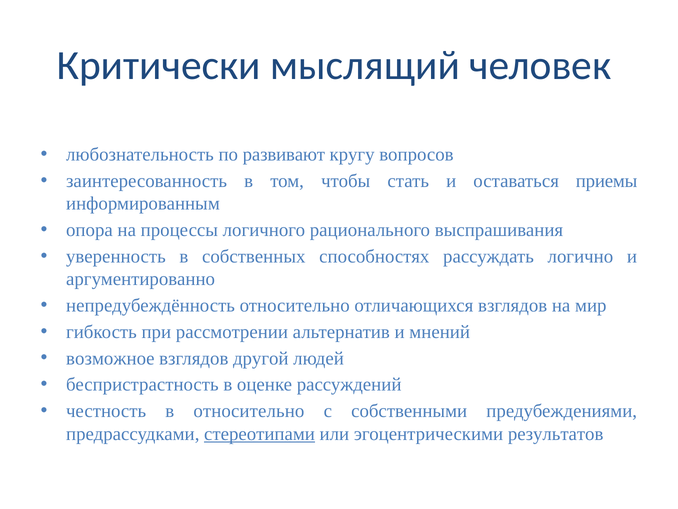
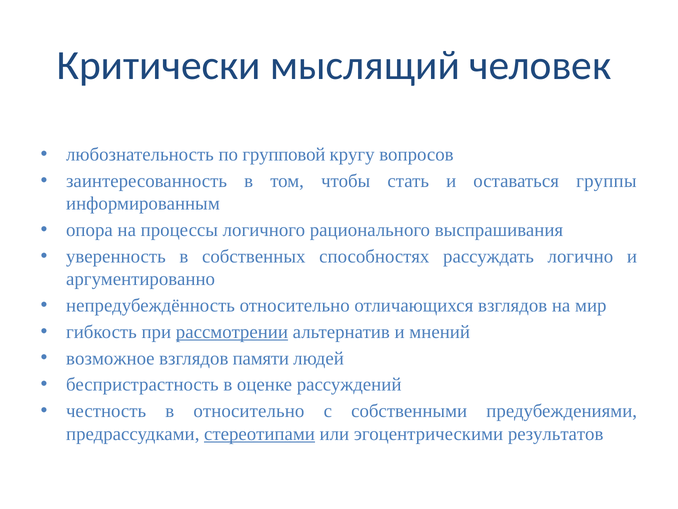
развивают: развивают -> групповой (284, 154)
приемы: приемы -> группы (606, 181)
рассмотрении underline: none -> present (232, 332)
другой: другой -> памяти (261, 358)
